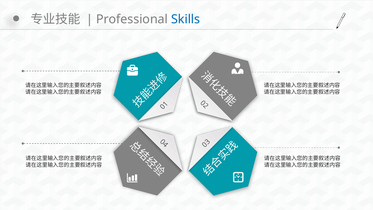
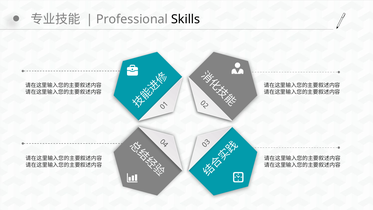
Skills colour: blue -> black (186, 19)
